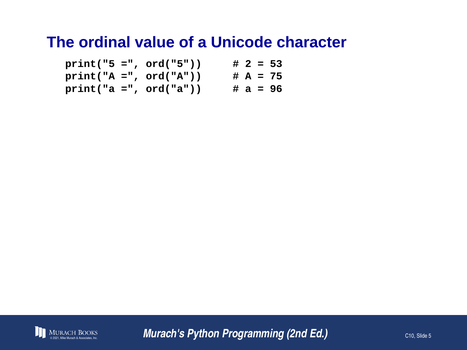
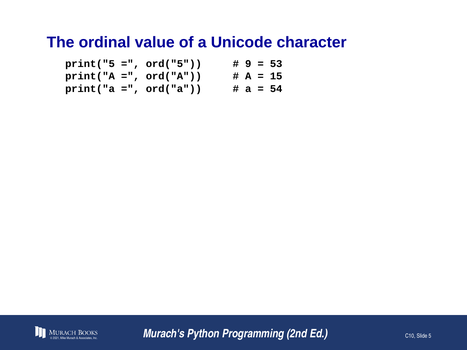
2: 2 -> 9 (248, 64)
75: 75 -> 15 (276, 76)
96: 96 -> 54 (276, 89)
